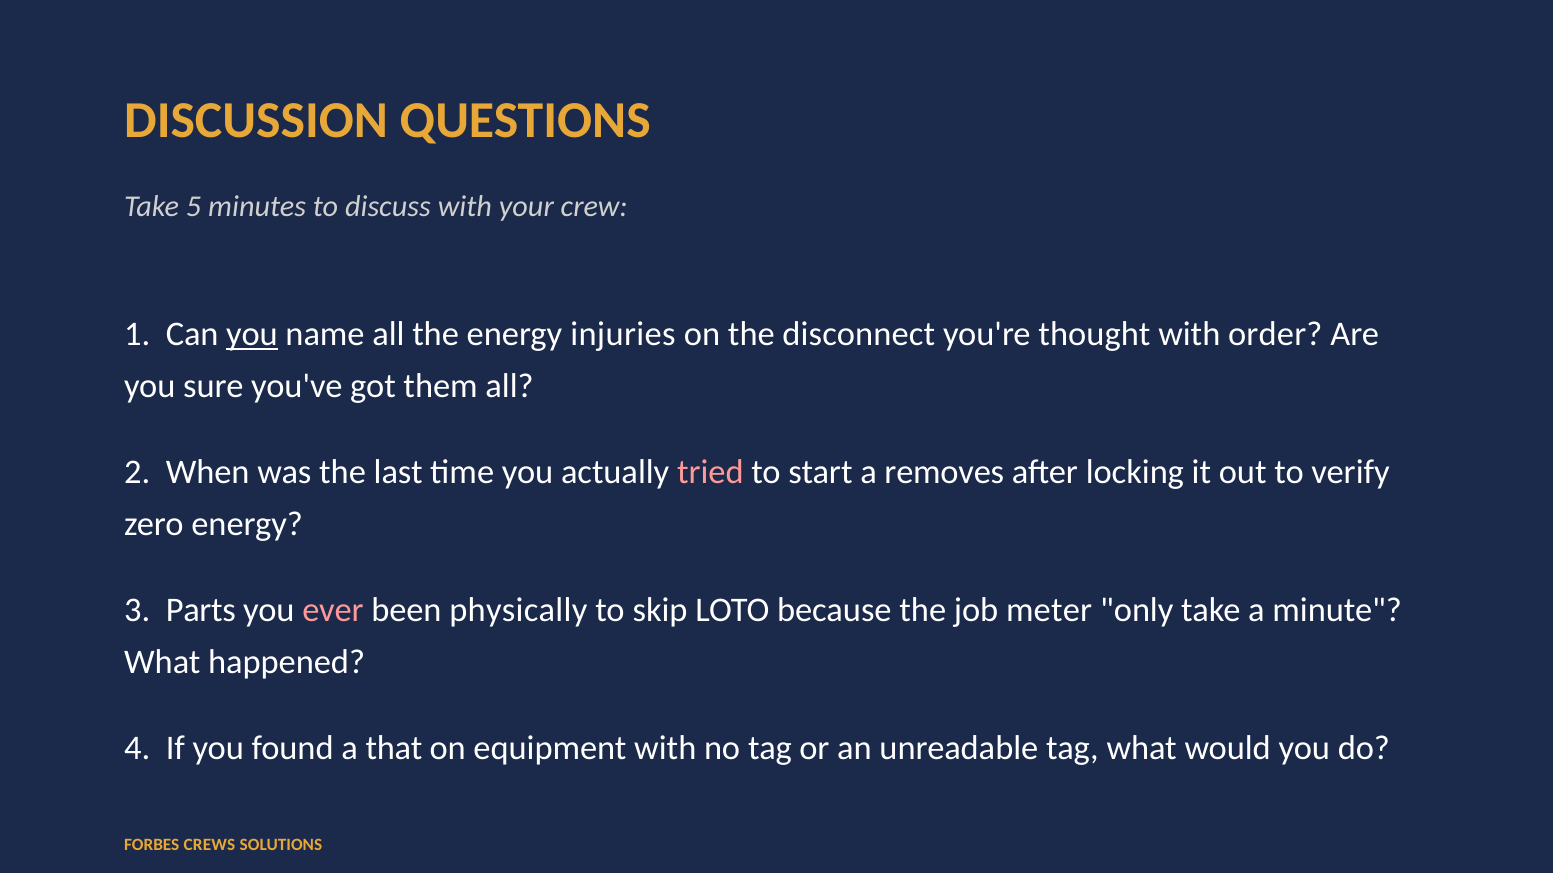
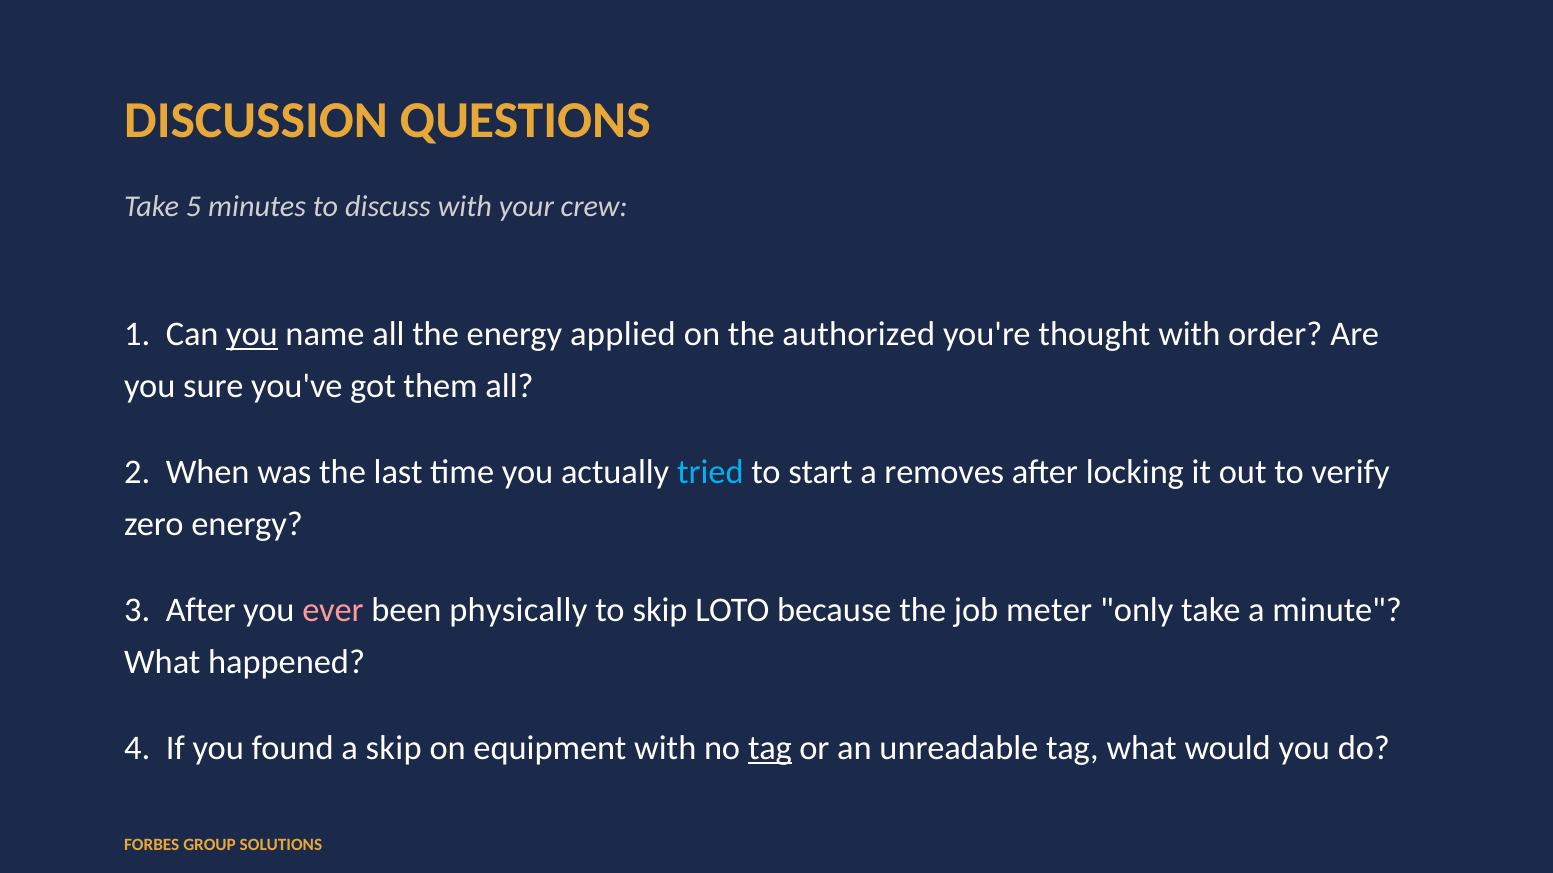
injuries: injuries -> applied (623, 335)
disconnect: disconnect -> authorized (859, 335)
tried colour: pink -> light blue (710, 473)
3 Parts: Parts -> After (201, 611)
a that: that -> skip (394, 749)
tag underline: none -> present (770, 749)
CREWS: CREWS -> GROUP (210, 845)
